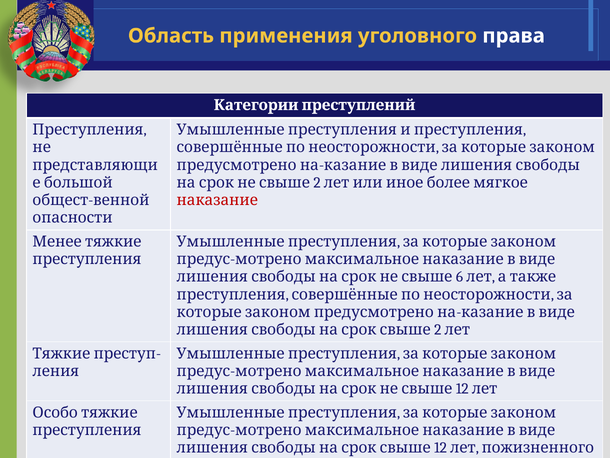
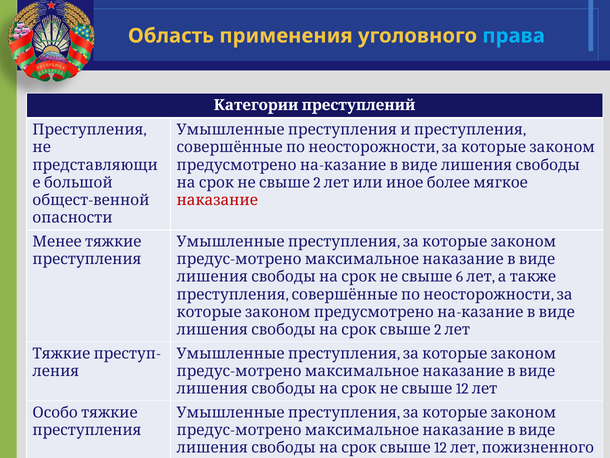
права colour: white -> light blue (514, 36)
